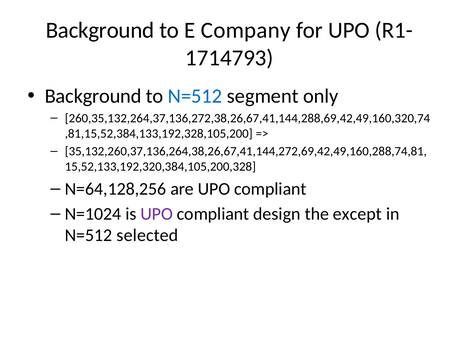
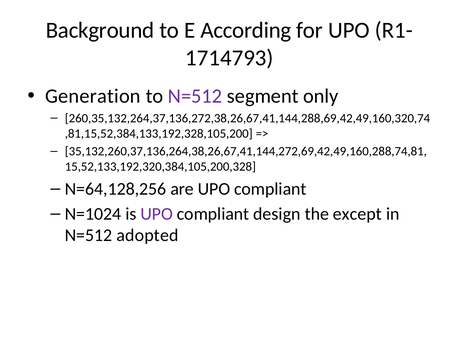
Company: Company -> According (246, 30)
Background: Background -> Generation (93, 96)
N=512 colour: blue -> purple (195, 96)
selected: selected -> adopted (147, 235)
